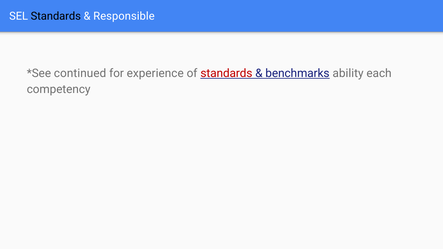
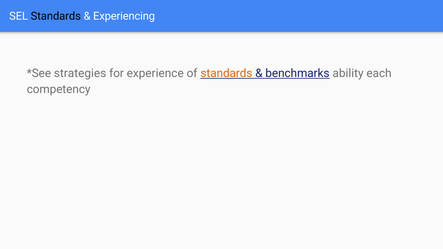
Responsible: Responsible -> Experiencing (124, 16)
continued: continued -> strategies (80, 73)
standards colour: red -> orange (226, 73)
